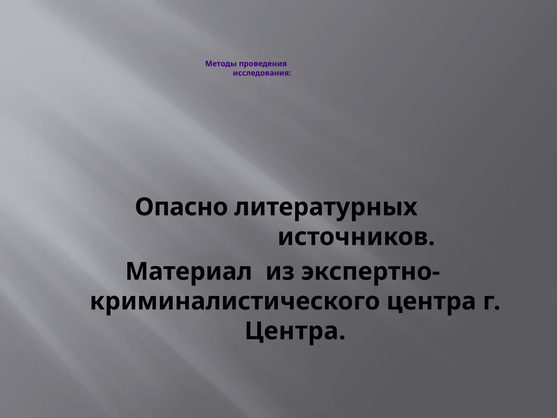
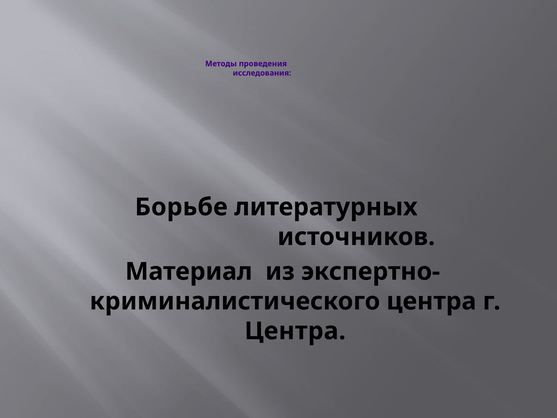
Опасно: Опасно -> Борьбе (181, 207)
